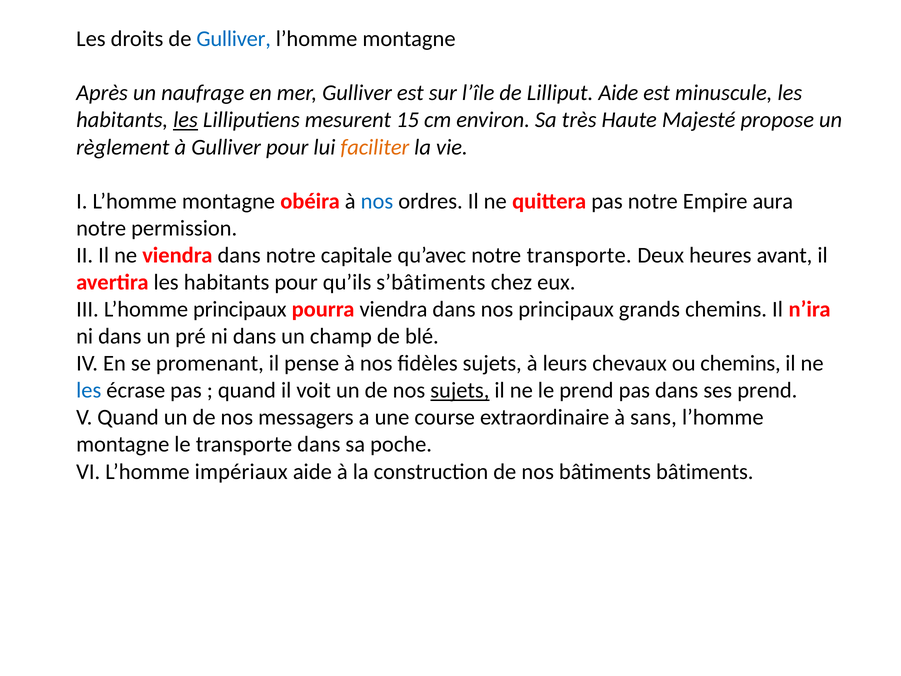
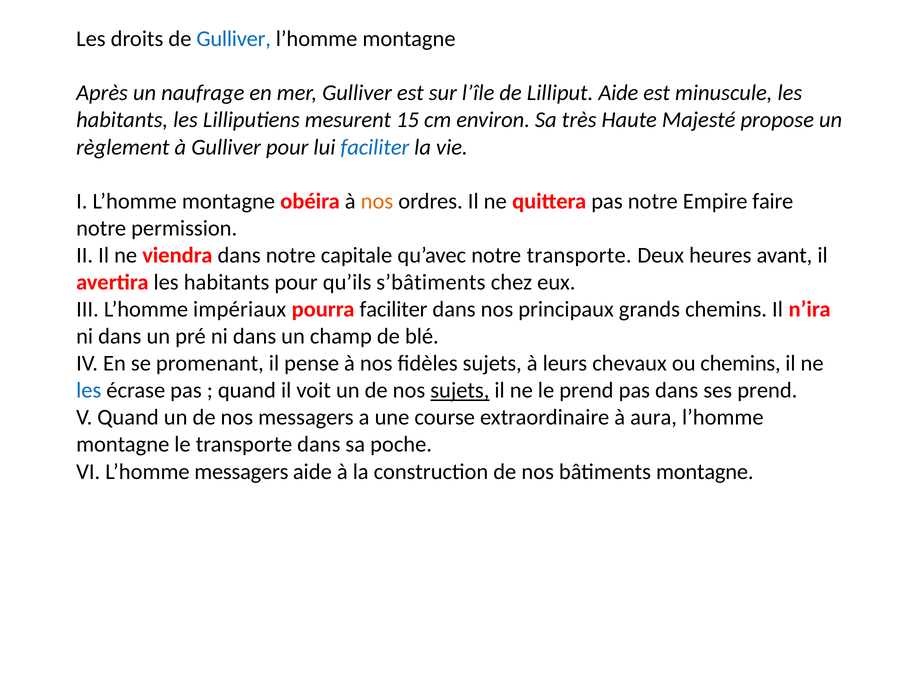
les underline: present -> none (185, 120)
faciliter colour: orange -> blue (375, 147)
nos colour: blue -> orange (377, 201)
aura: aura -> faire (773, 201)
L’homme principaux: principaux -> impériaux (240, 309)
pourra viendra: viendra -> faciliter (394, 309)
sans: sans -> aura (654, 417)
L’homme impériaux: impériaux -> messagers (241, 471)
bâtiments bâtiments: bâtiments -> montagne (705, 471)
